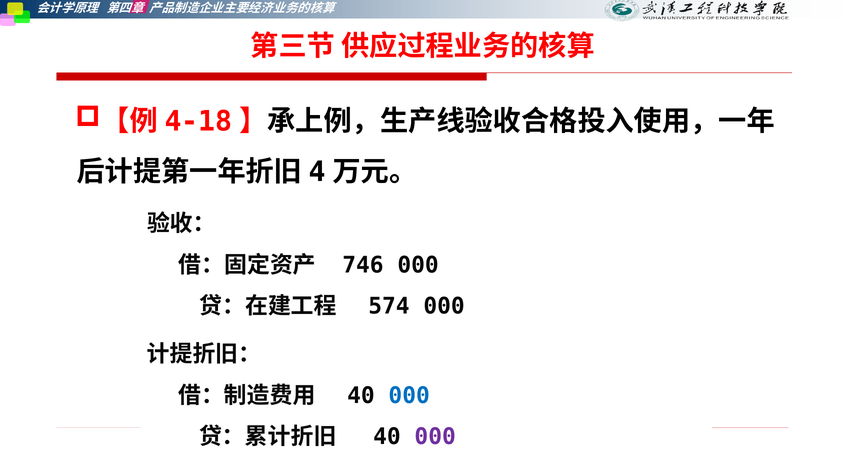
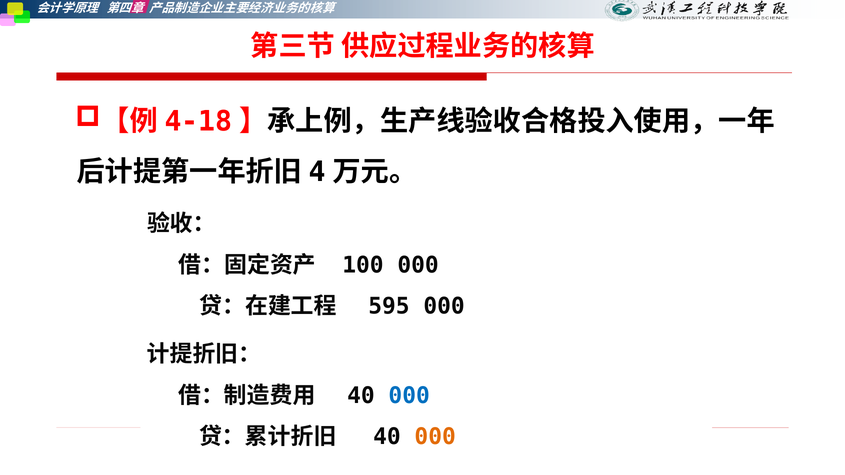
746: 746 -> 100 (363, 265)
574: 574 -> 595 (389, 306)
000 colour: purple -> orange (435, 437)
